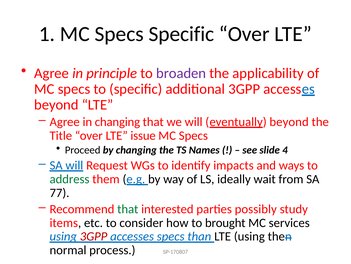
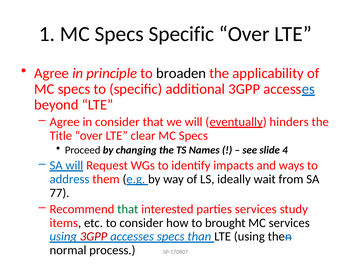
broaden colour: purple -> black (181, 73)
in changing: changing -> consider (117, 122)
eventually beyond: beyond -> hinders (289, 122)
issue: issue -> clear (143, 135)
address colour: green -> blue (70, 179)
parties possibly: possibly -> services (256, 209)
